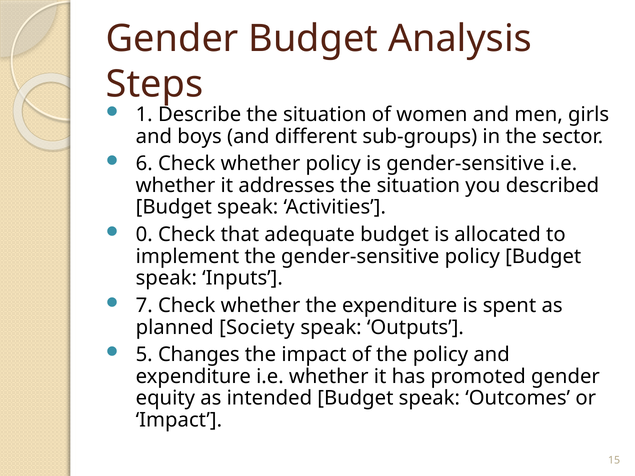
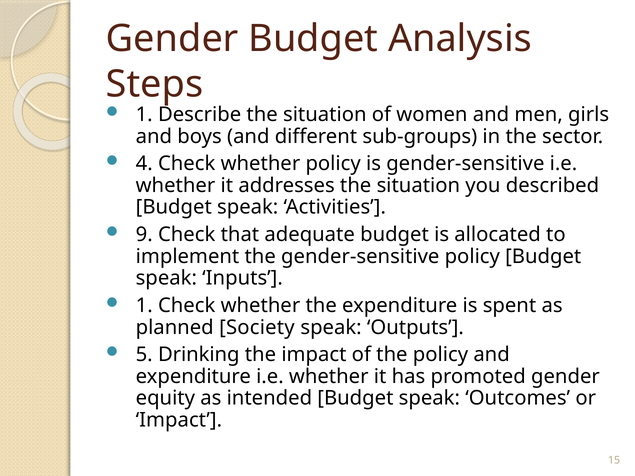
6: 6 -> 4 (144, 164)
0: 0 -> 9 (144, 235)
7: 7 -> 1 (144, 306)
Changes: Changes -> Drinking (199, 355)
